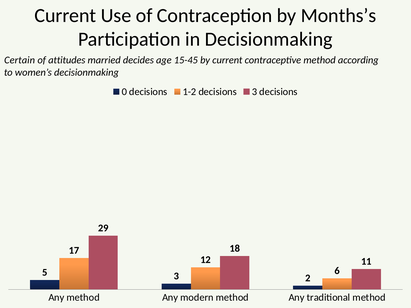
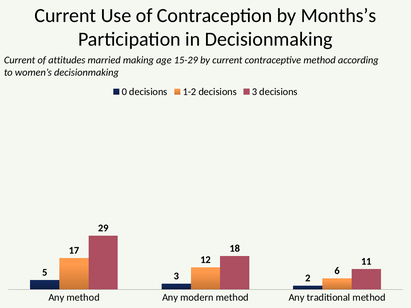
Certain: Certain -> Current (20, 60)
decides: decides -> making (138, 60)
15-45: 15-45 -> 15-29 (186, 60)
